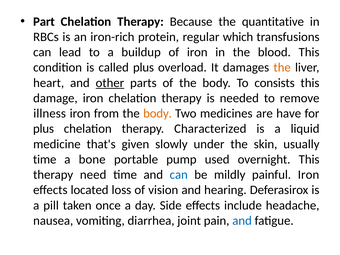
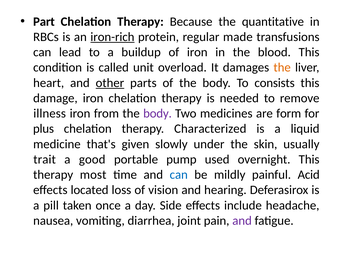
iron-rich underline: none -> present (112, 37)
which: which -> made (238, 37)
called plus: plus -> unit (143, 68)
body colour: orange -> purple (158, 113)
have: have -> form (289, 113)
time: time -> trait (45, 159)
bone: bone -> good (92, 159)
need: need -> most (93, 175)
painful Iron: Iron -> Acid (309, 175)
and colour: blue -> purple (242, 221)
